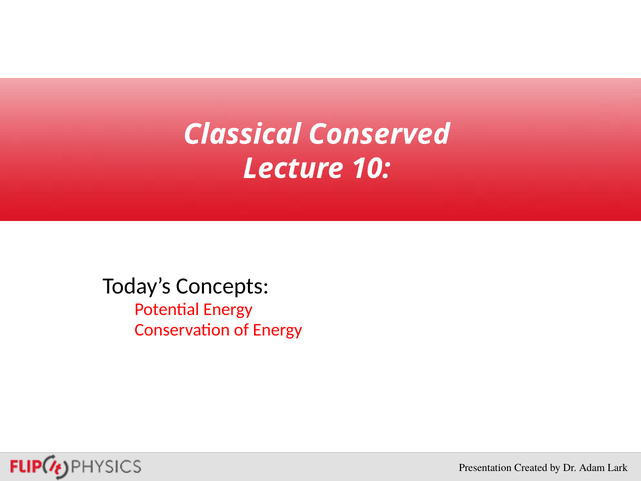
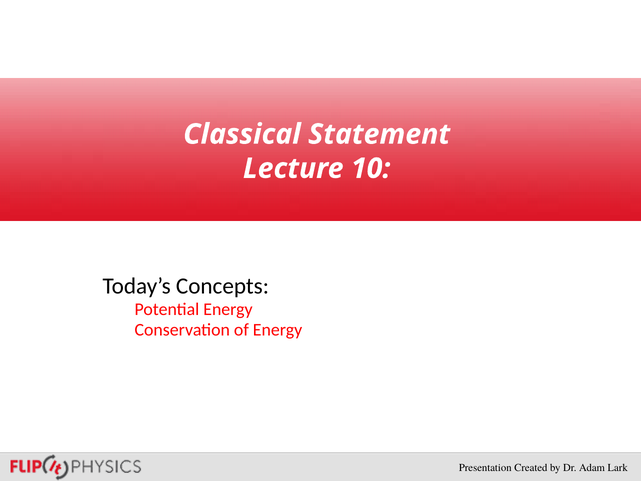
Conserved: Conserved -> Statement (379, 134)
